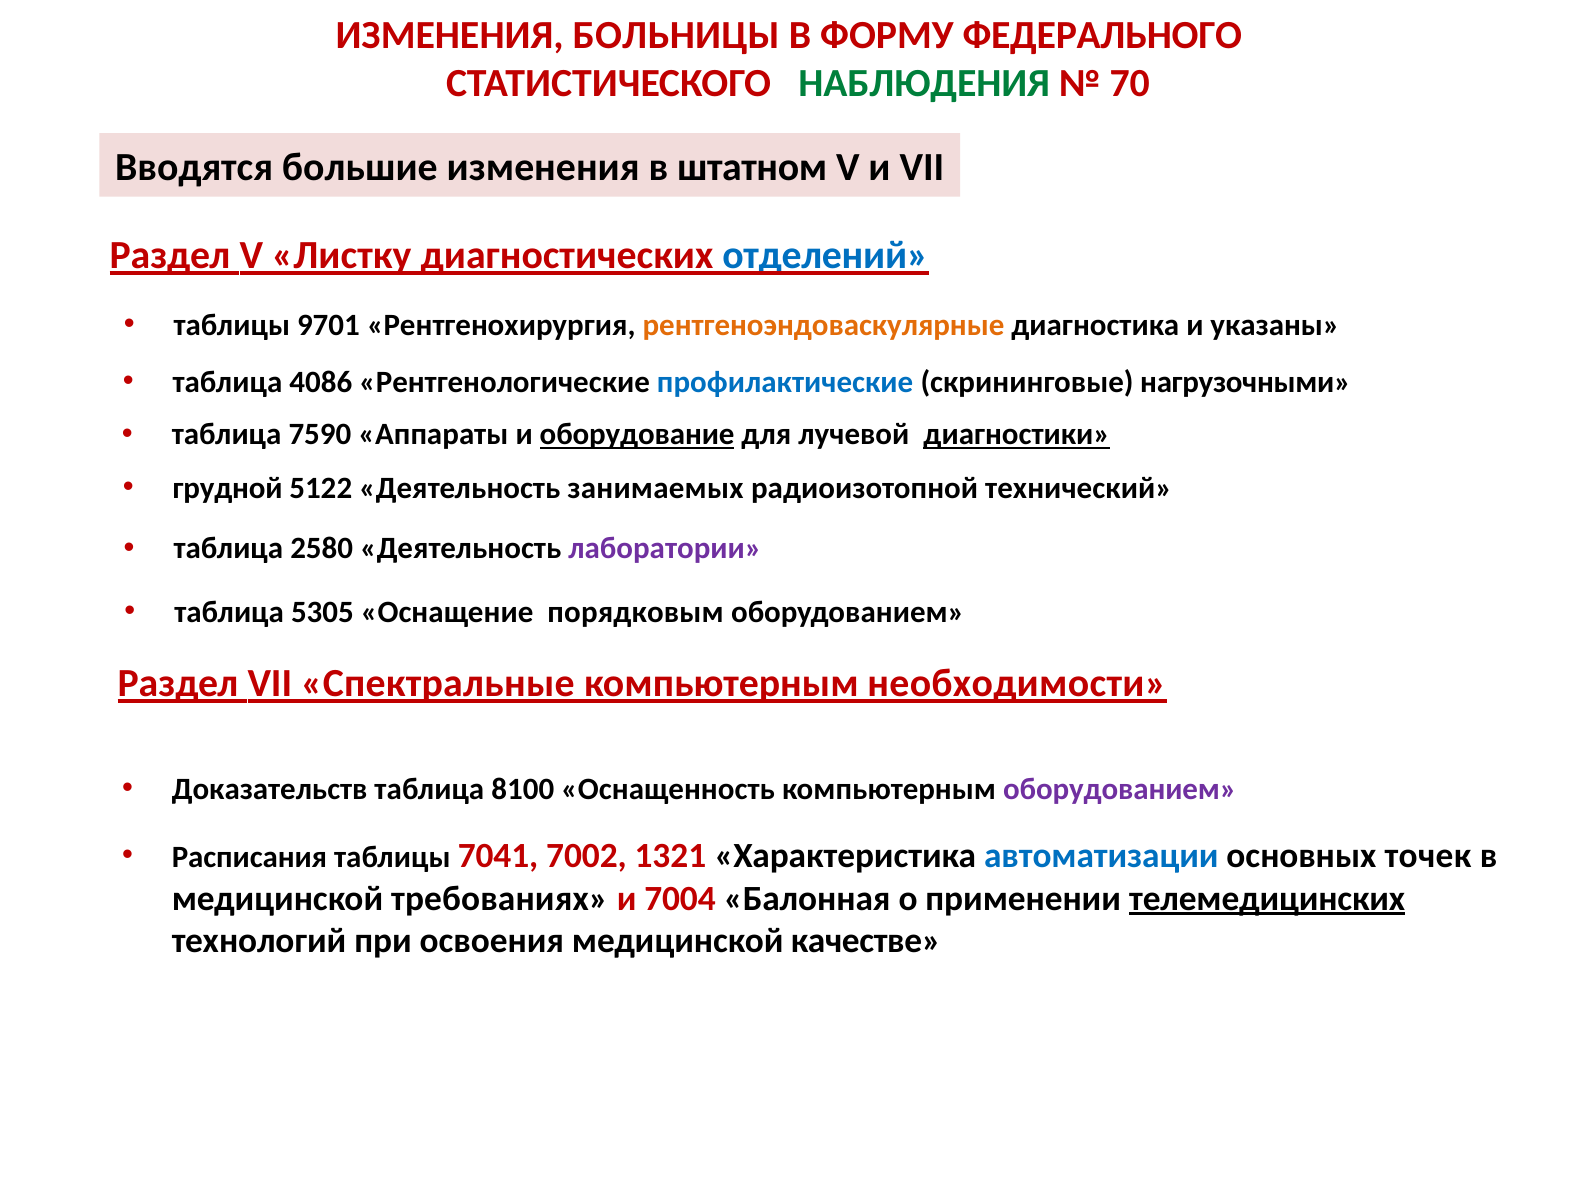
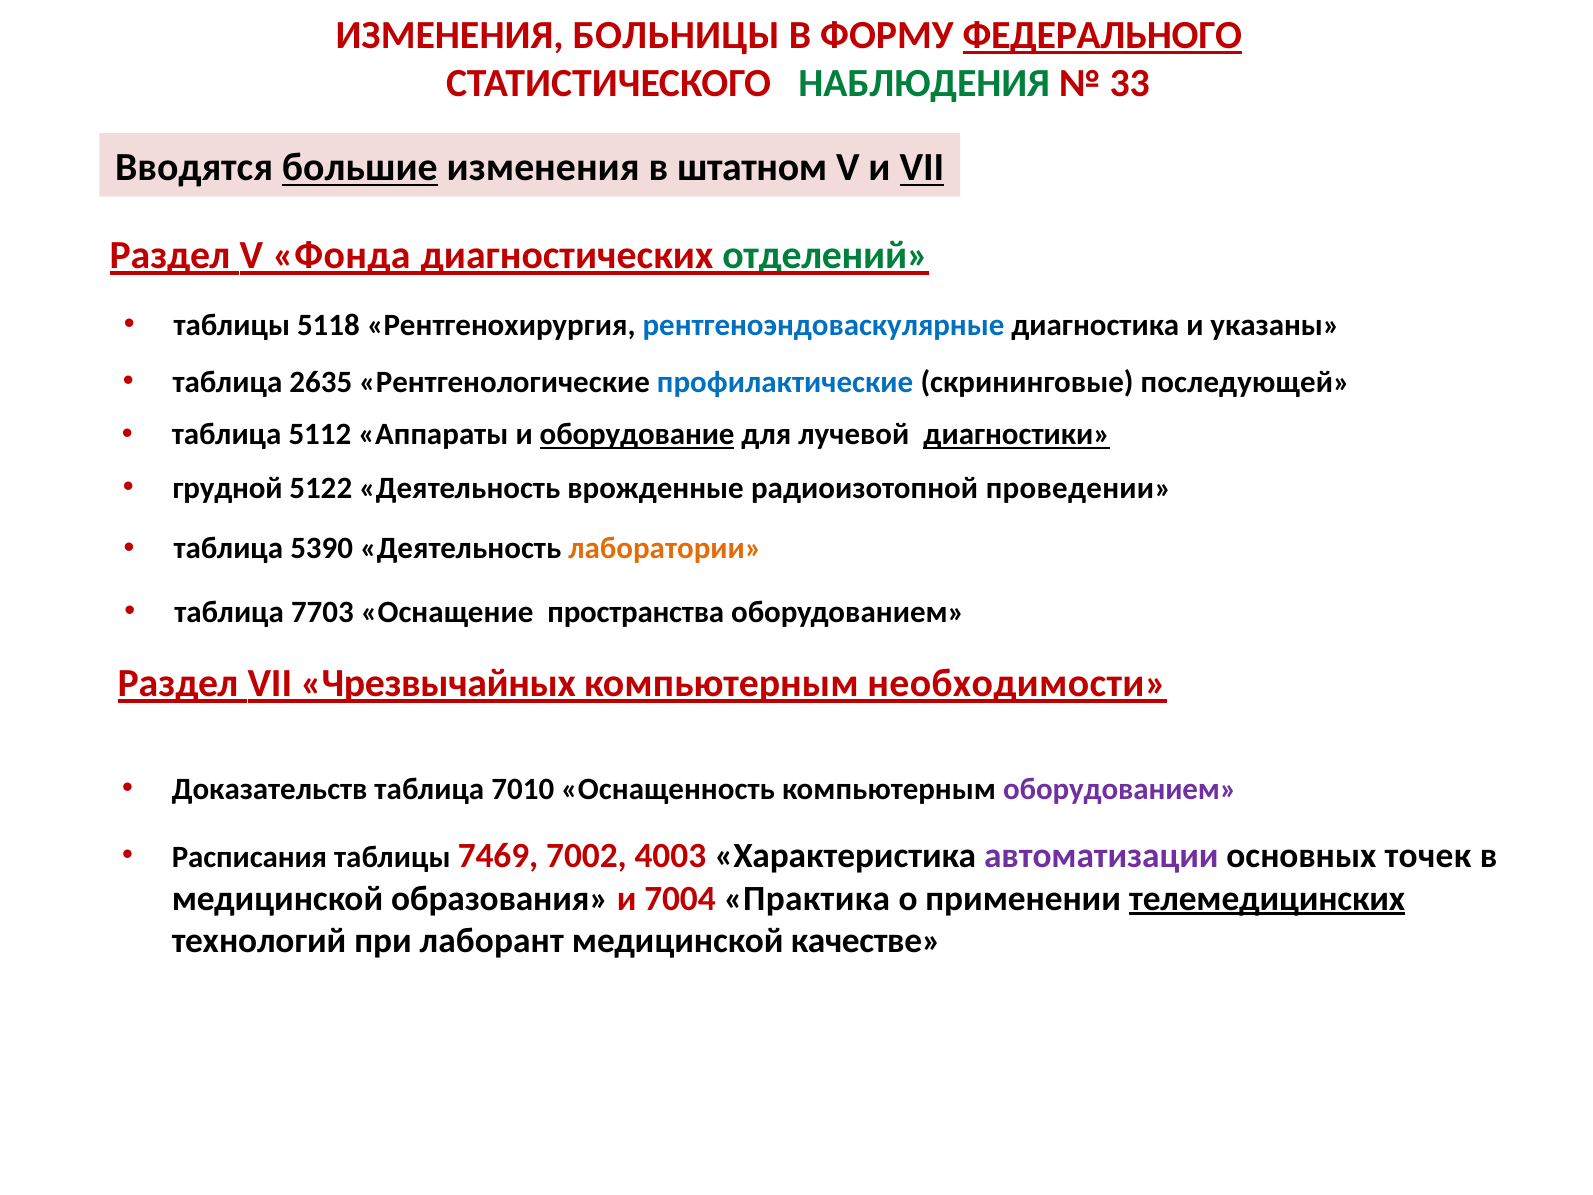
ФЕДЕРАЛЬНОГО underline: none -> present (1102, 35)
70: 70 -> 33 (1130, 83)
большие underline: none -> present (360, 168)
VII underline: none -> present (922, 168)
Листку: Листку -> Фонда (342, 255)
отделений colour: blue -> green (825, 255)
9701: 9701 -> 5118 (328, 325)
рентгеноэндоваскулярные colour: orange -> blue (824, 325)
4086: 4086 -> 2635 (321, 382)
нагрузочными: нагрузочными -> последующей (1245, 382)
7590: 7590 -> 5112 (320, 434)
занимаемых: занимаемых -> врожденные (656, 488)
технический: технический -> проведении (1079, 488)
2580: 2580 -> 5390 (322, 549)
лаборатории colour: purple -> orange (665, 549)
5305: 5305 -> 7703 (322, 612)
порядковым: порядковым -> пространства (636, 612)
Спектральные: Спектральные -> Чрезвычайных (438, 683)
8100: 8100 -> 7010 (523, 789)
7041: 7041 -> 7469 (498, 856)
1321: 1321 -> 4003 (670, 856)
автоматизации colour: blue -> purple (1101, 856)
требованиях: требованиях -> образования (500, 898)
Балонная: Балонная -> Практика (807, 898)
освоения: освоения -> лаборант (492, 941)
